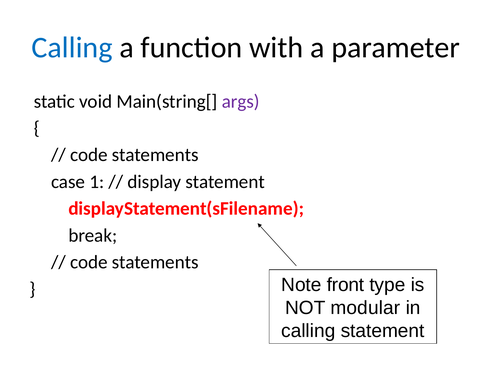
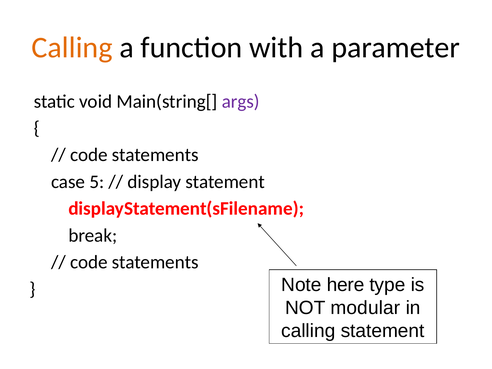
Calling colour: blue -> orange (72, 48)
1: 1 -> 5 (97, 182)
front: front -> here (346, 285)
